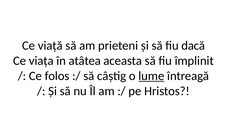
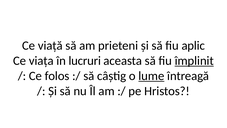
dacă: dacă -> aplic (193, 45)
atâtea: atâtea -> lucruri (85, 61)
împlinit underline: none -> present (194, 61)
